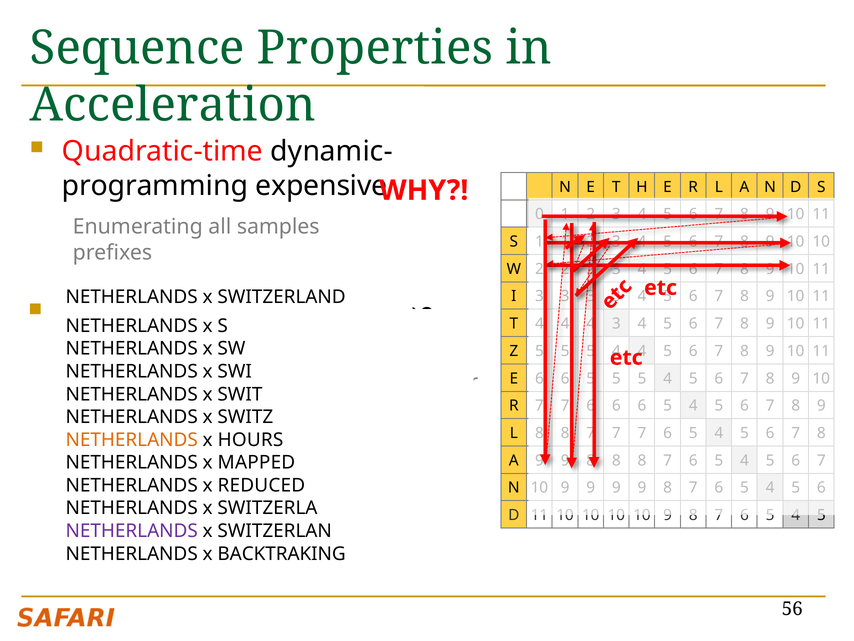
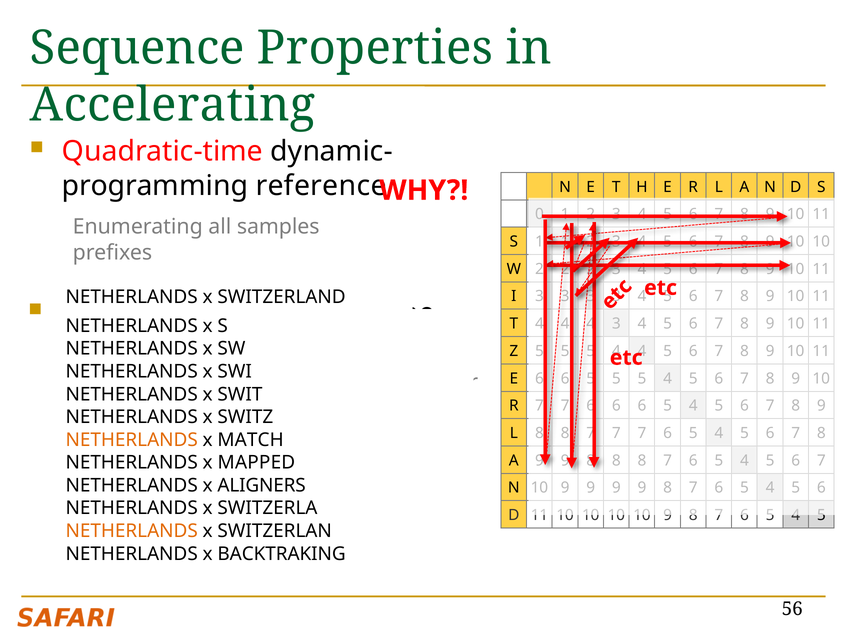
Acceleration: Acceleration -> Accelerating (173, 105)
expensive: expensive -> reference (321, 186)
HOURS: HOURS -> MATCH (251, 440)
REDUCED: REDUCED -> ALIGNERS (262, 485)
NETHERLANDS colour: purple -> orange (132, 531)
